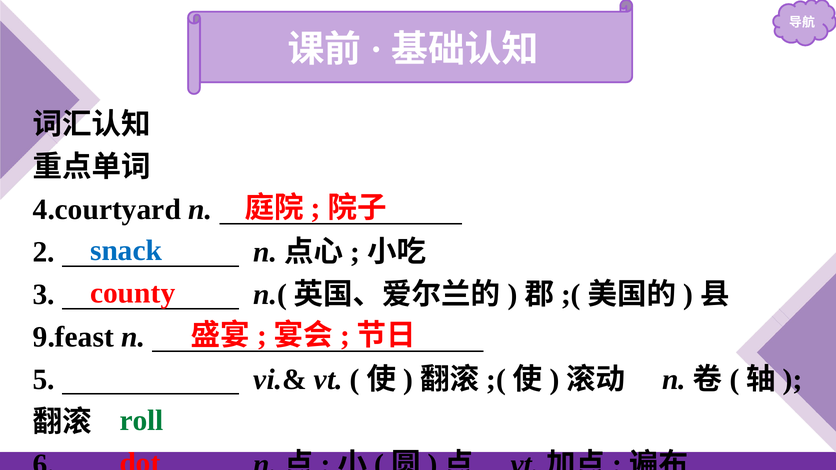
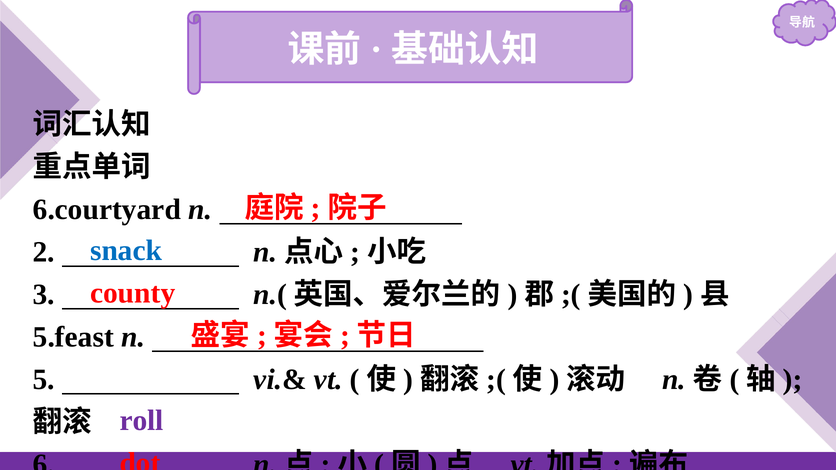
4.courtyard: 4.courtyard -> 6.courtyard (107, 210)
9.feast: 9.feast -> 5.feast (73, 337)
roll colour: green -> purple (142, 421)
